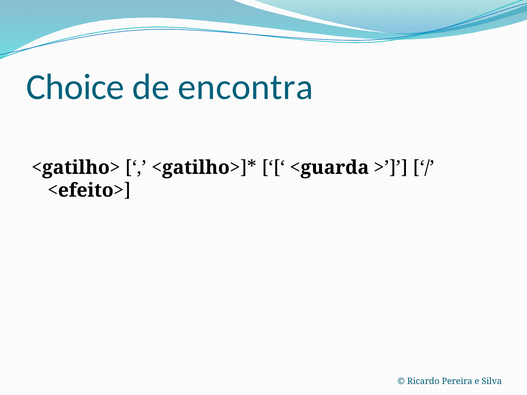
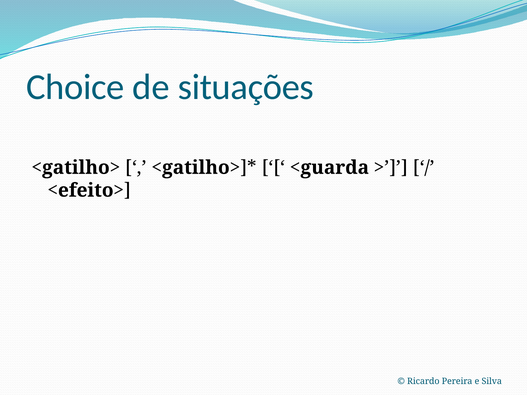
encontra: encontra -> situações (246, 87)
